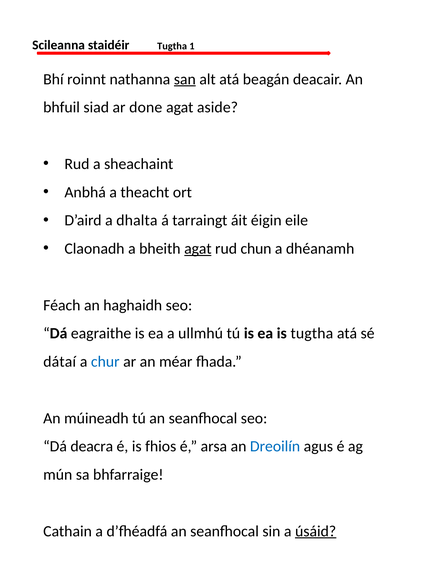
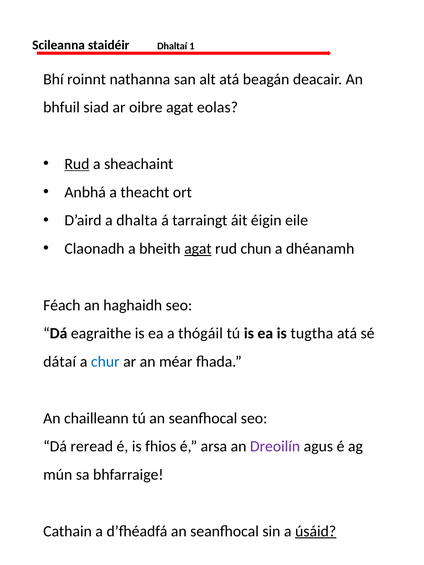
staidéir Tugtha: Tugtha -> Dhaltaí (172, 46)
san underline: present -> none (185, 79)
done: done -> oibre (146, 108)
aside: aside -> eolas (217, 108)
Rud underline: none -> present (77, 164)
ullmhú: ullmhú -> thógáil (200, 334)
múineadh: múineadh -> chailleann (96, 418)
deacra: deacra -> reread (92, 447)
Dreoilín colour: blue -> purple (275, 447)
